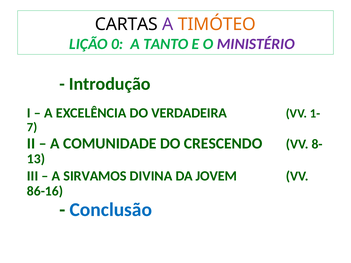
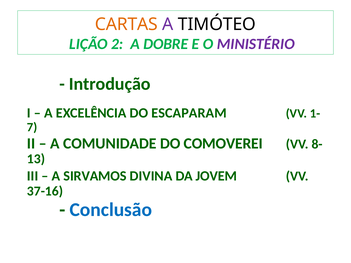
CARTAS colour: black -> orange (126, 24)
TIMÓTEO colour: orange -> black (217, 24)
0: 0 -> 2 (117, 44)
TANTO: TANTO -> DOBRE (166, 44)
VERDADEIRA: VERDADEIRA -> ESCAPARAM (189, 113)
CRESCENDO: CRESCENDO -> COMOVEREI (223, 144)
86-16: 86-16 -> 37-16 (45, 191)
